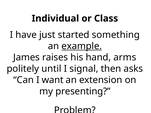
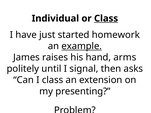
Class underline: none -> present (106, 18)
something: something -> homework (116, 35)
I want: want -> class (53, 80)
